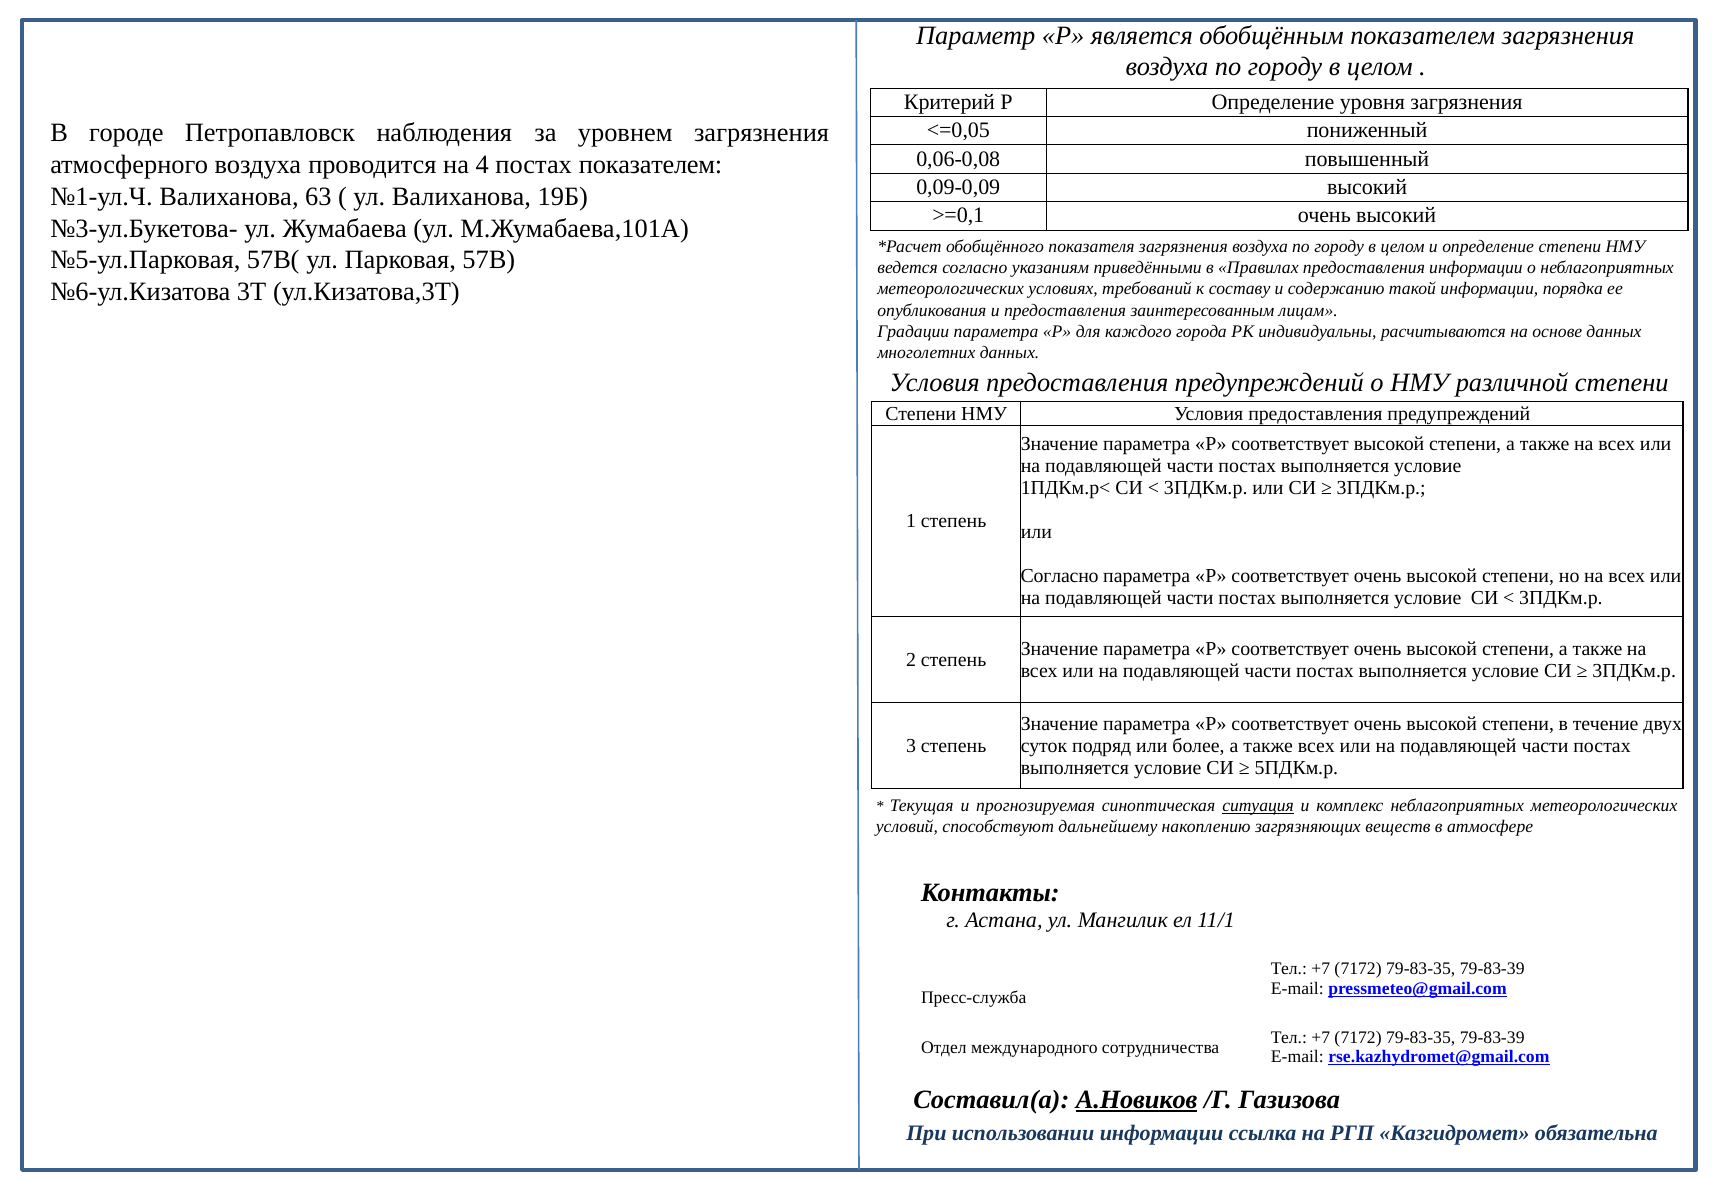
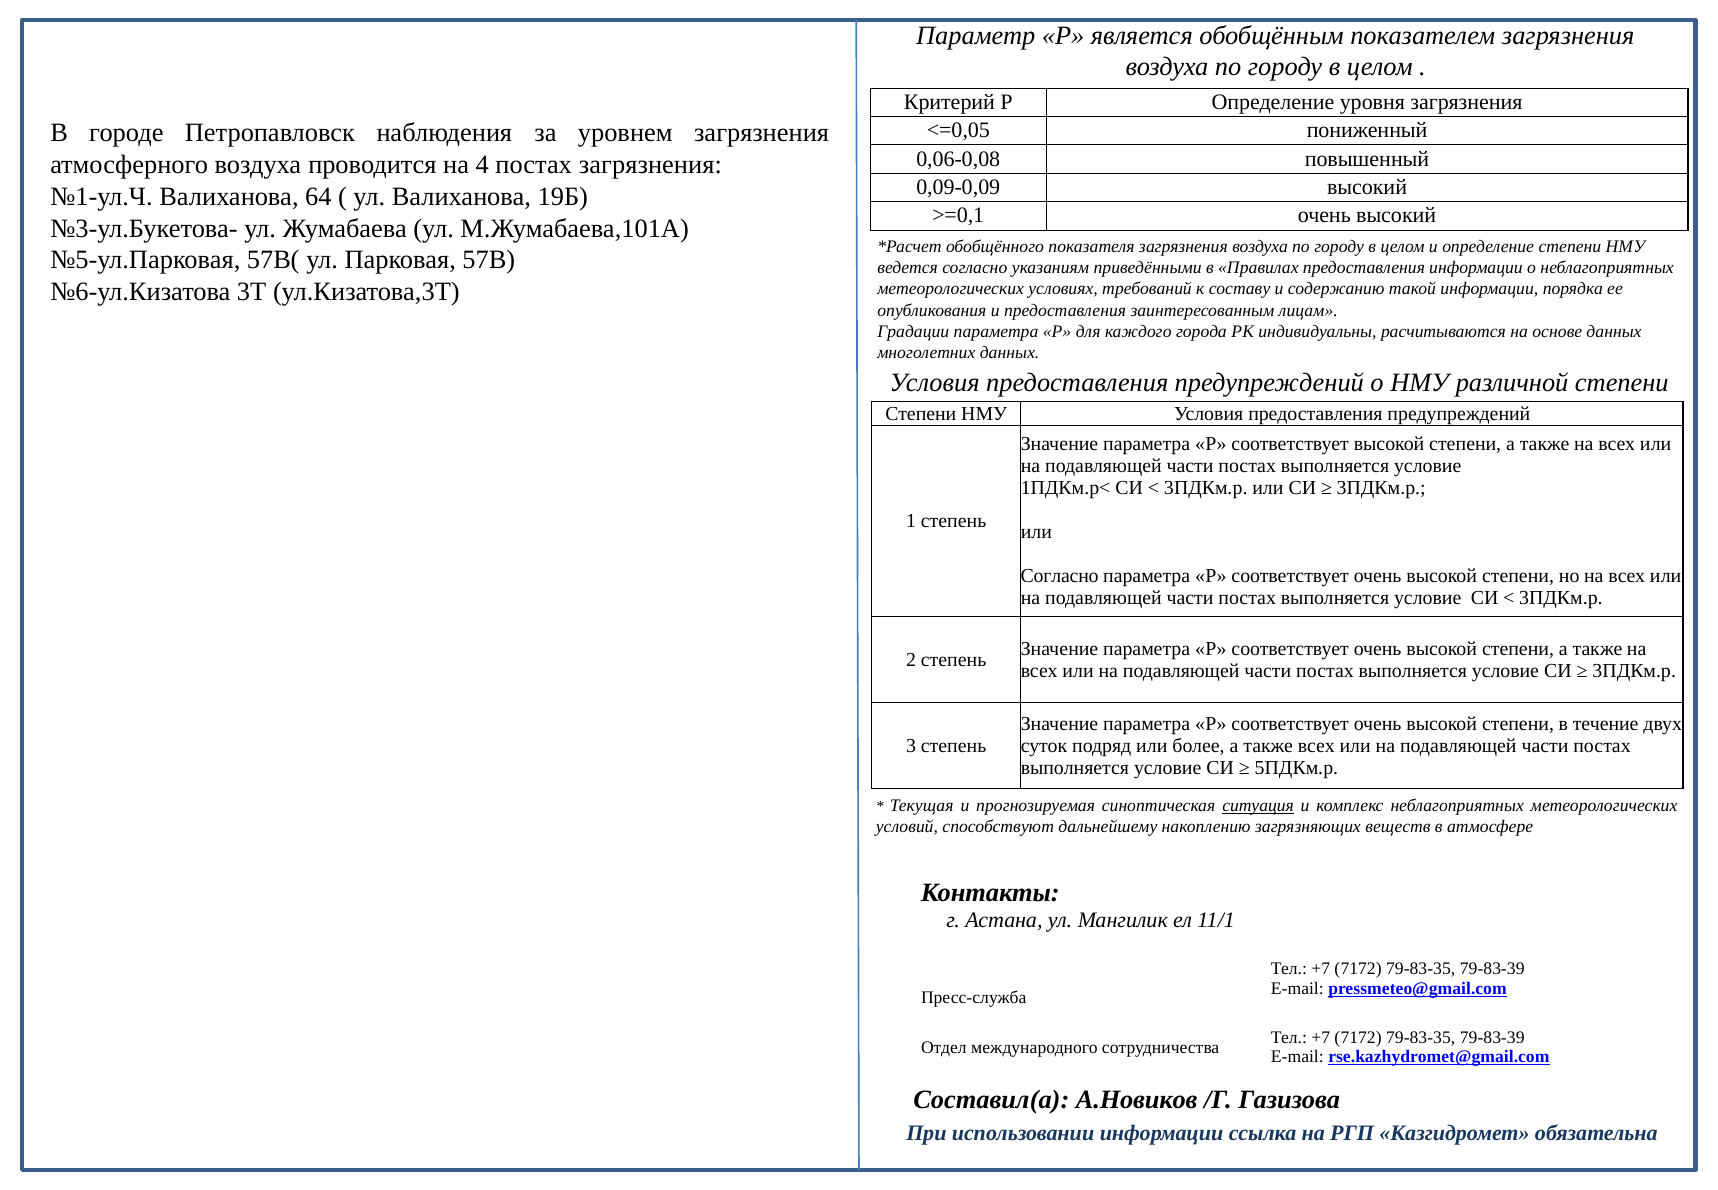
постах показателем: показателем -> загрязнения (650, 165)
63: 63 -> 64 (318, 197)
А.Новиков underline: present -> none (1137, 1099)
